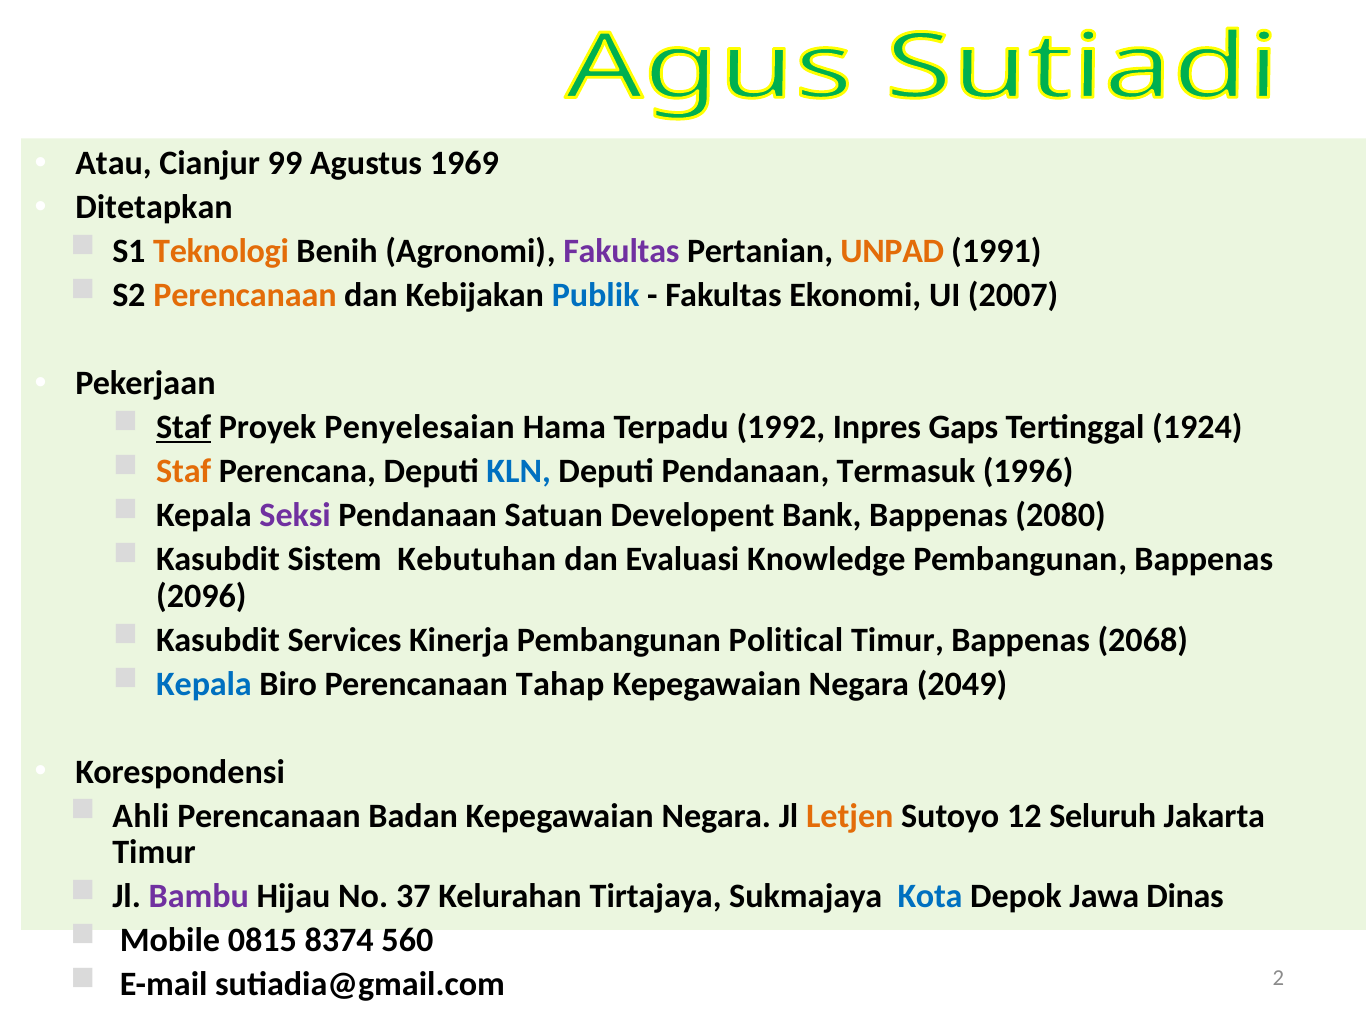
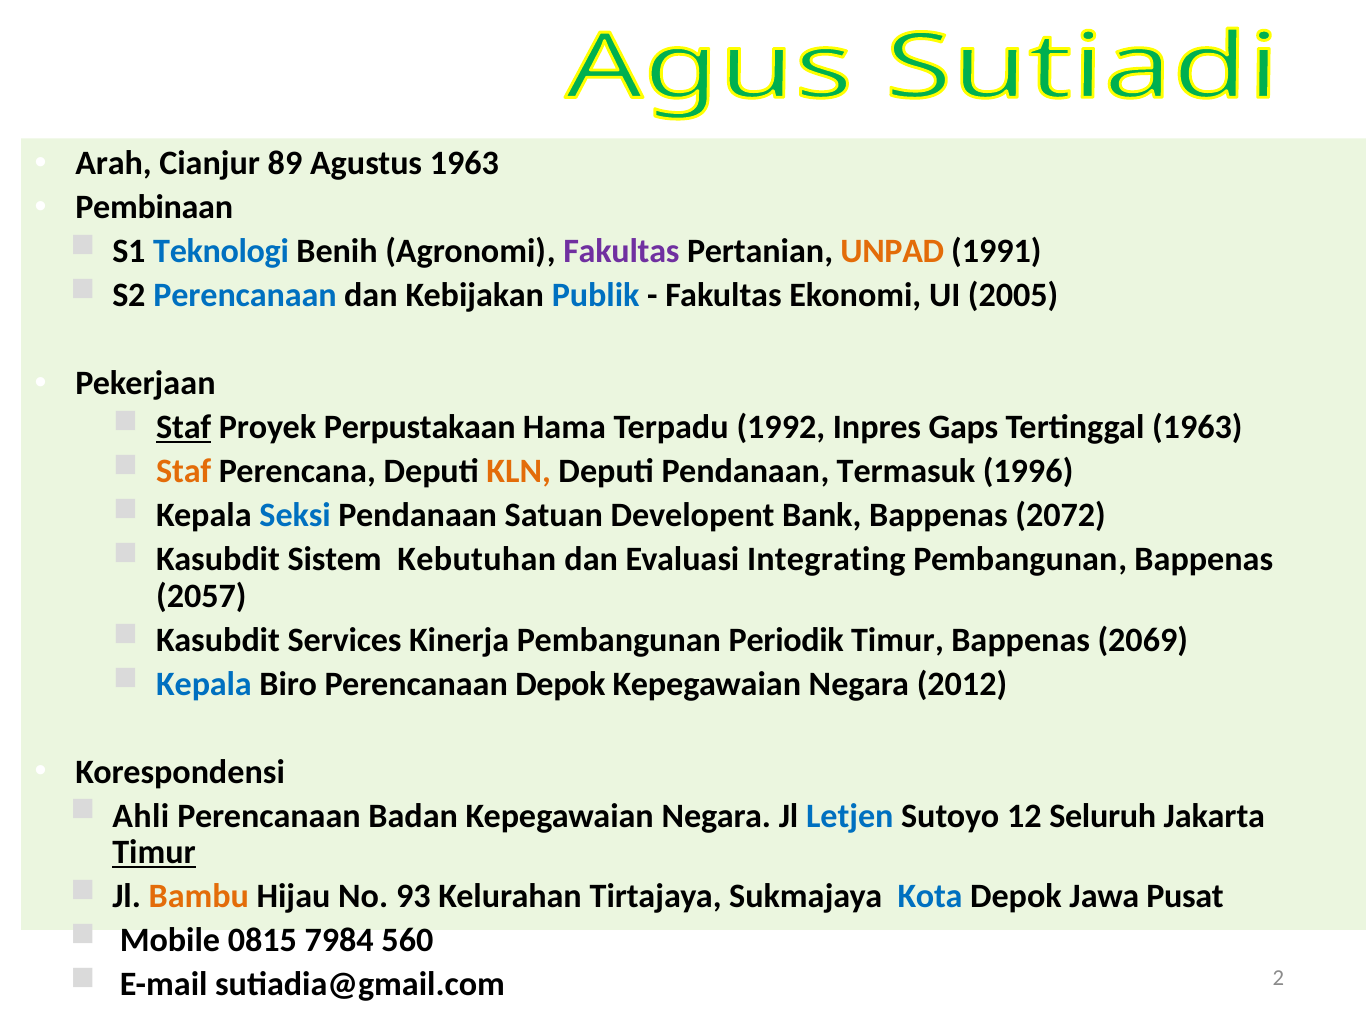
Atau: Atau -> Arah (114, 164)
99: 99 -> 89 (285, 164)
Agustus 1969: 1969 -> 1963 (464, 164)
Ditetapkan: Ditetapkan -> Pembinaan (154, 208)
Teknologi colour: orange -> blue (221, 251)
Perencanaan colour: orange -> blue (245, 295)
2007: 2007 -> 2005 (1013, 295)
Penyelesaian: Penyelesaian -> Perpustakaan (420, 427)
Tertinggal 1924: 1924 -> 1963 (1197, 427)
KLN colour: blue -> orange (519, 471)
Seksi colour: purple -> blue (295, 515)
2080: 2080 -> 2072 (1061, 515)
Knowledge: Knowledge -> Integrating (826, 559)
2096: 2096 -> 2057 (201, 596)
Political: Political -> Periodik (786, 640)
2068: 2068 -> 2069 (1143, 640)
Perencanaan Tahap: Tahap -> Depok (560, 684)
2049: 2049 -> 2012 (962, 684)
Letjen colour: orange -> blue (850, 816)
Timur underline: none -> present (154, 853)
Bambu colour: purple -> orange (199, 897)
37: 37 -> 93 (413, 897)
Dinas: Dinas -> Pusat (1185, 897)
8374: 8374 -> 7984 (339, 941)
